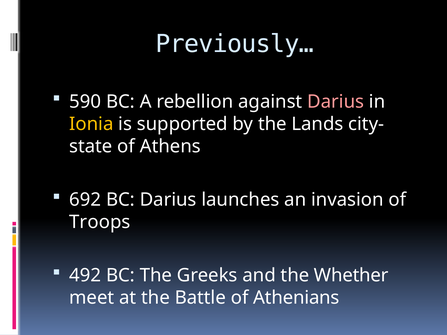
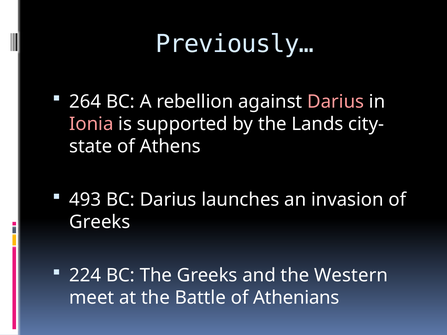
590: 590 -> 264 (85, 102)
Ionia colour: yellow -> pink (91, 124)
692: 692 -> 493 (85, 200)
Troops: Troops -> Greeks (100, 222)
492: 492 -> 224 (85, 276)
Whether: Whether -> Western (351, 276)
